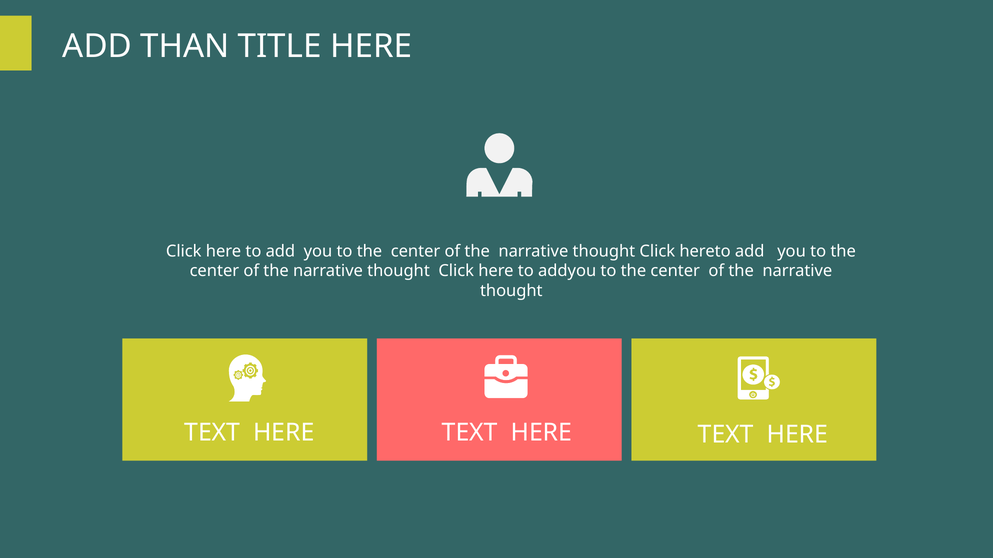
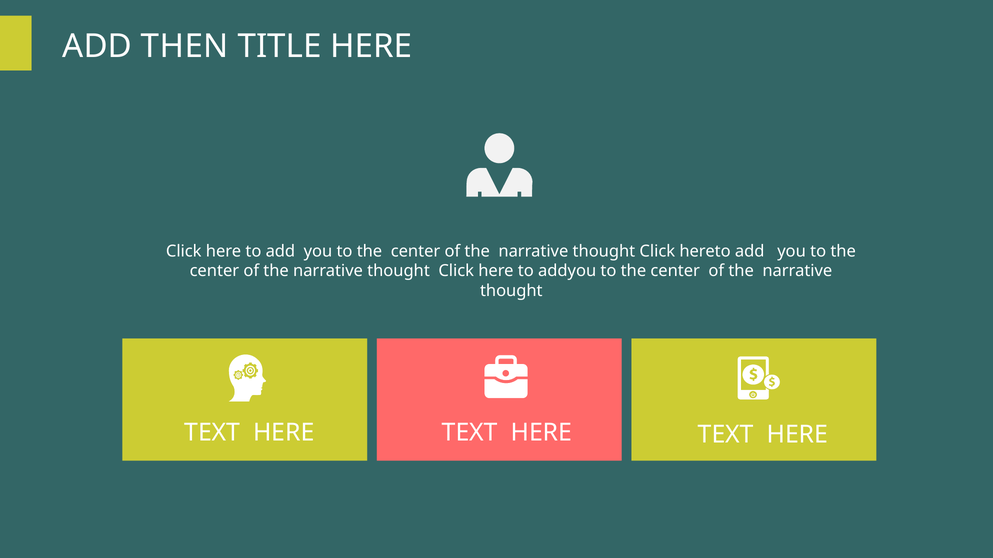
THAN: THAN -> THEN (185, 46)
